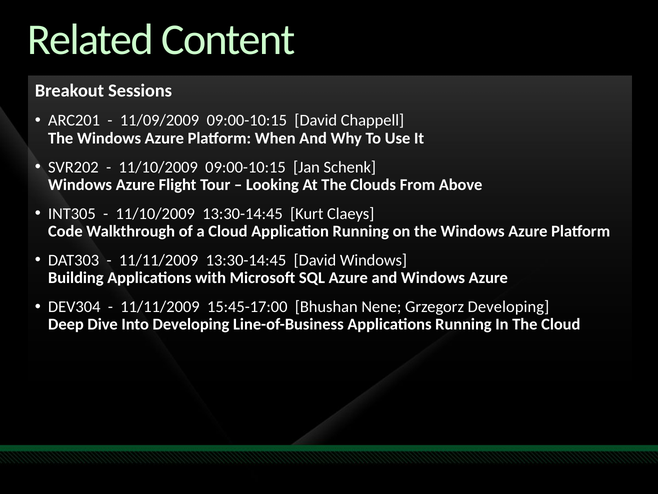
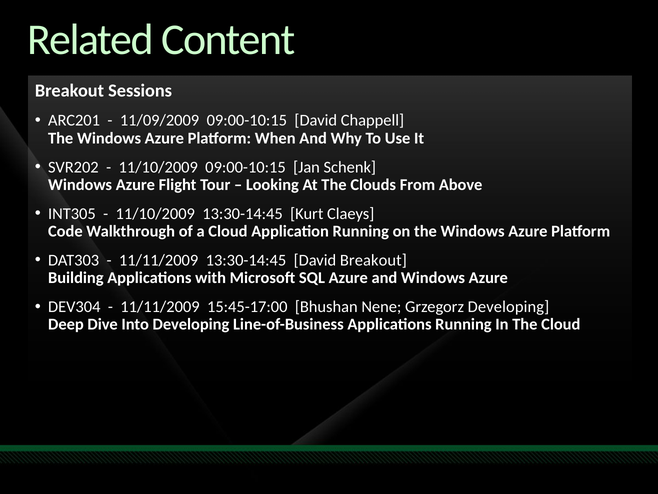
David Windows: Windows -> Breakout (373, 260)
